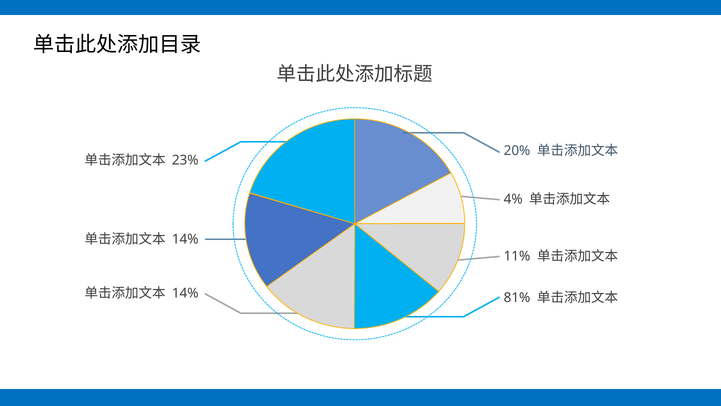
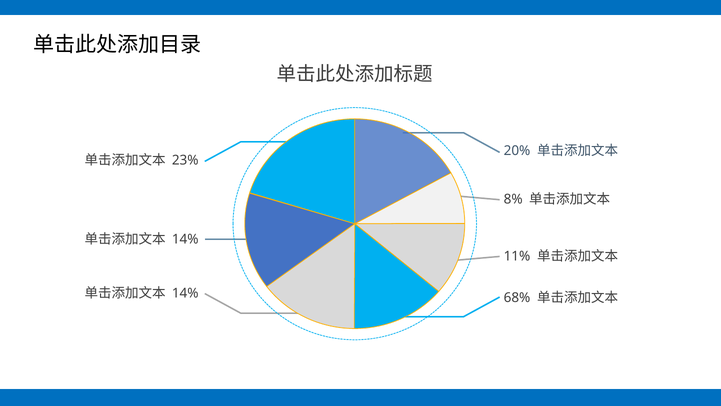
4%: 4% -> 8% (513, 199)
81%: 81% -> 68% (517, 297)
